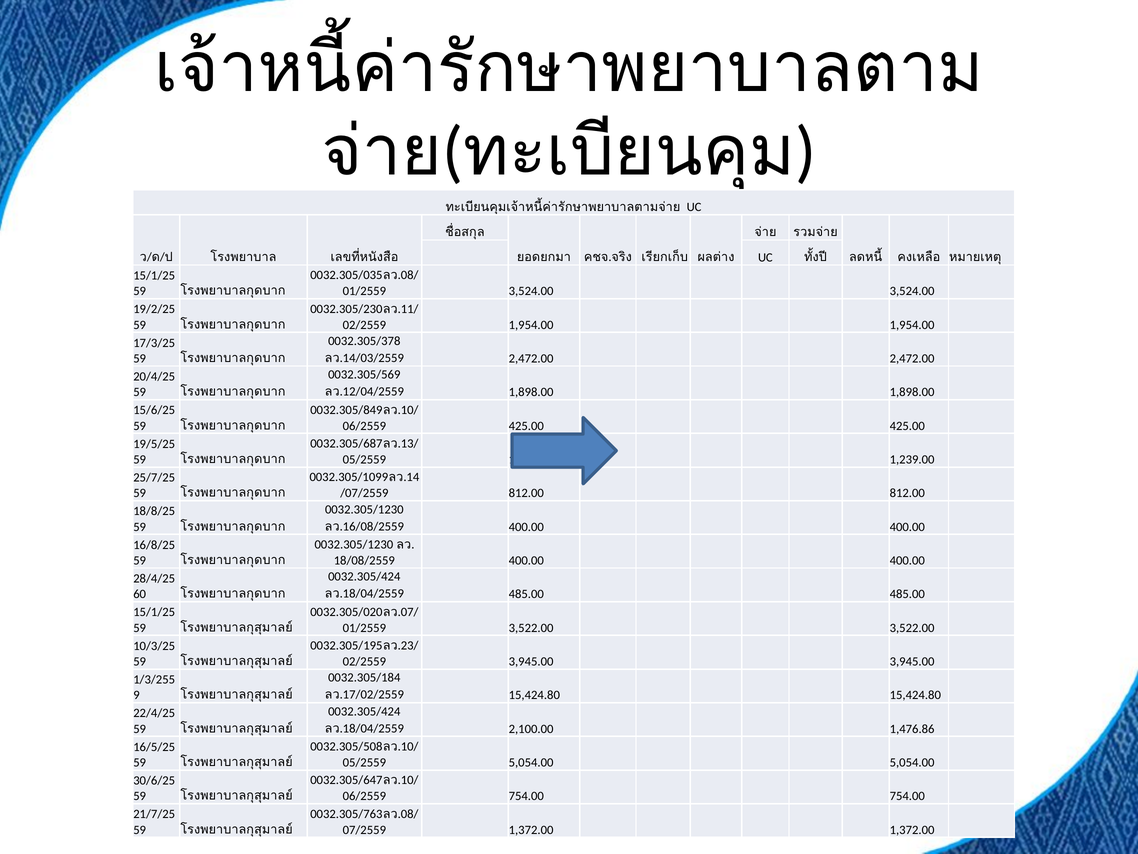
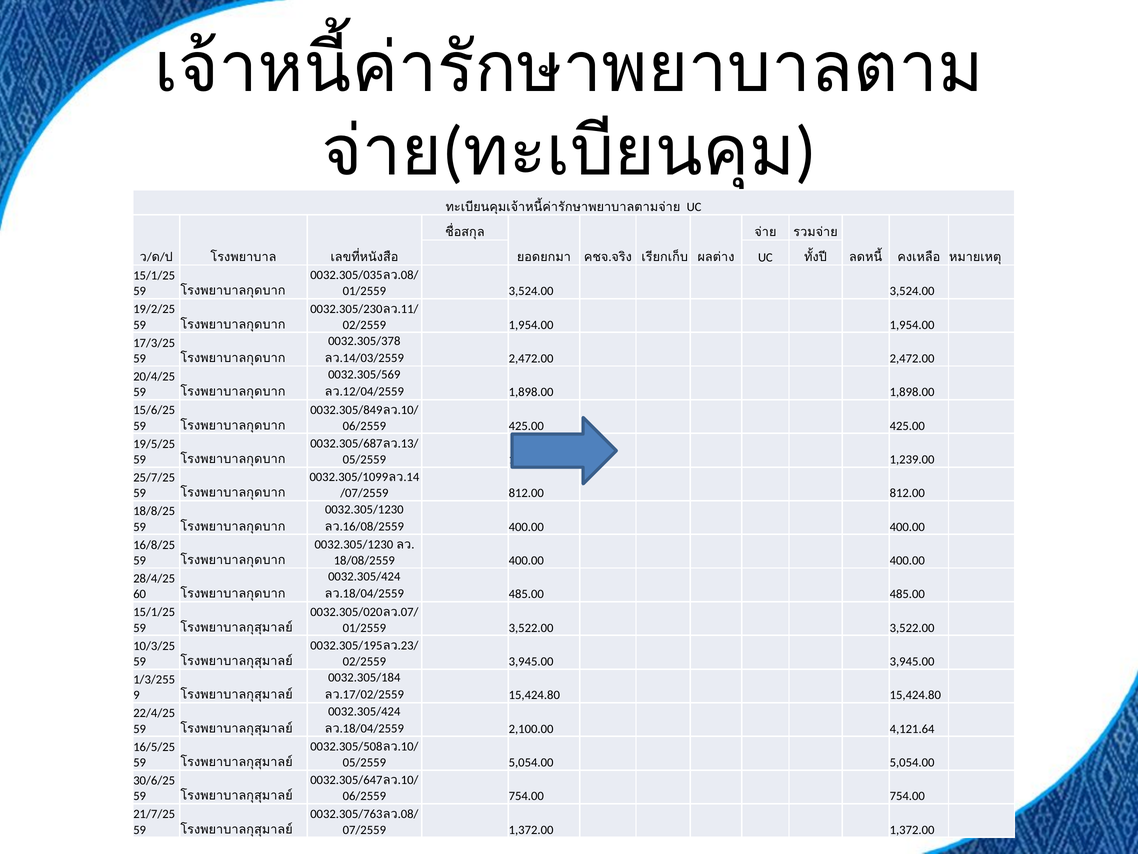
1,476.86: 1,476.86 -> 4,121.64 (912, 728)
